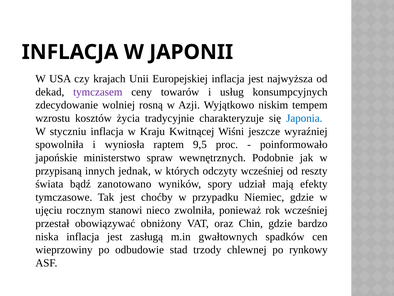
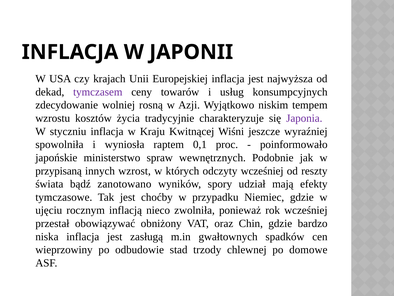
Japonia colour: blue -> purple (304, 118)
9,5: 9,5 -> 0,1 (200, 144)
jednak: jednak -> wzrost (135, 171)
stanowi: stanowi -> inflacją (126, 210)
rynkowy: rynkowy -> domowe (308, 249)
